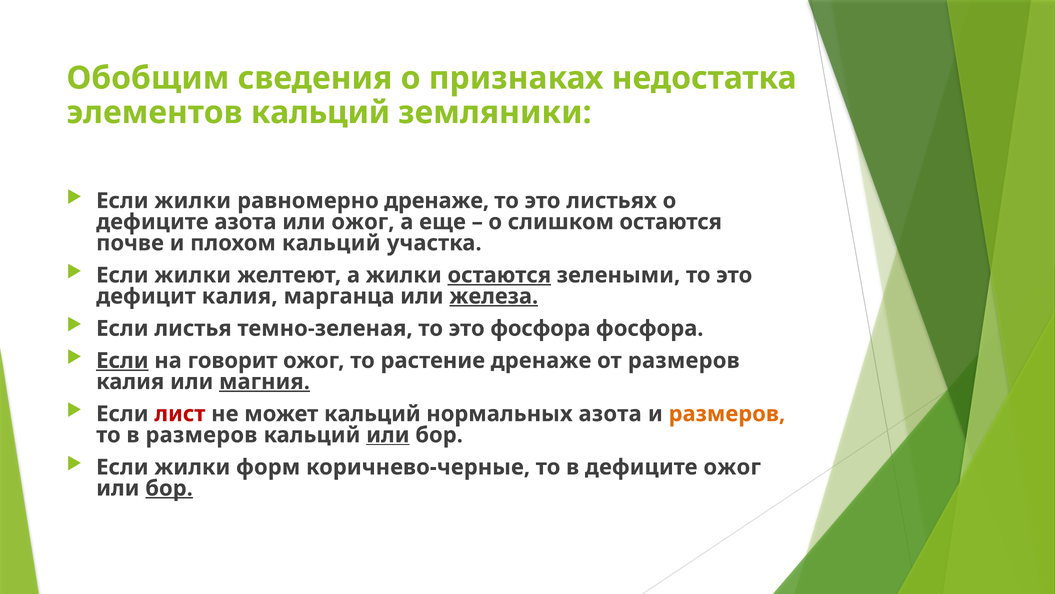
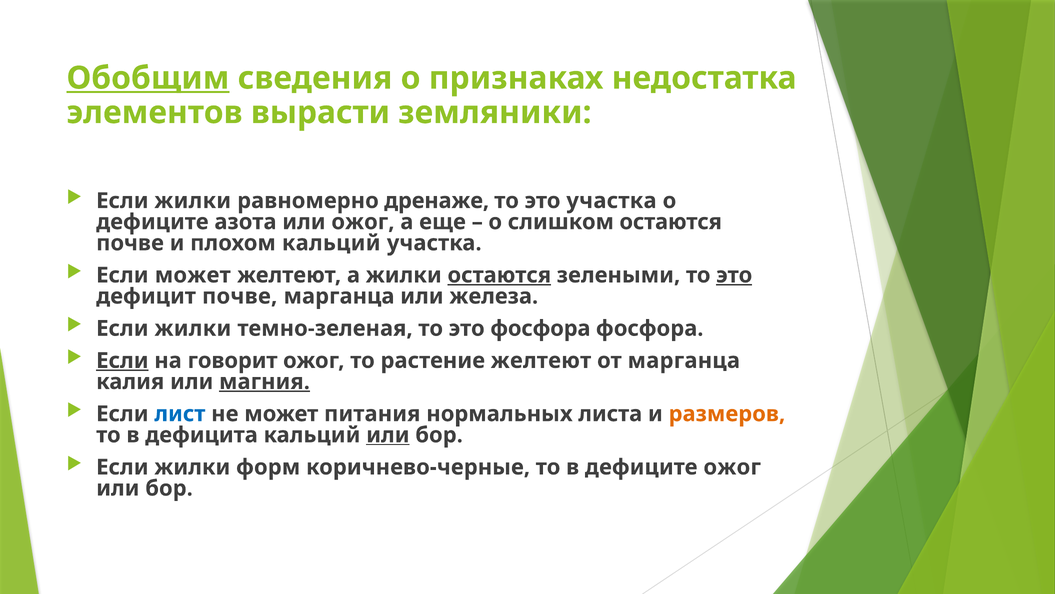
Обобщим underline: none -> present (148, 78)
элементов кальций: кальций -> вырасти (320, 112)
это листьях: листьях -> участка (611, 201)
жилки: жилки -> может (193, 275)
это underline: none -> present (734, 275)
дефицит калия: калия -> почве (240, 296)
железа underline: present -> none (494, 296)
листья: листья -> жилки (193, 328)
растение дренаже: дренаже -> желтеют (541, 360)
от размеров: размеров -> марганца (684, 360)
лист colour: red -> blue (180, 414)
может кальций: кальций -> питания (372, 414)
нормальных азота: азота -> листа (610, 414)
в размеров: размеров -> дефицита (202, 435)
бор underline: present -> none (169, 488)
